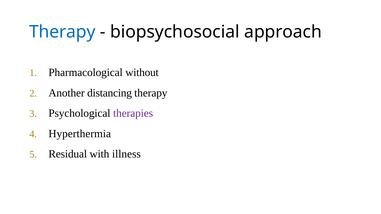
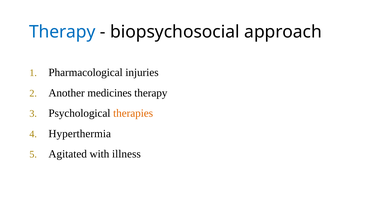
without: without -> injuries (142, 73)
distancing: distancing -> medicines (110, 93)
therapies colour: purple -> orange (133, 113)
Residual: Residual -> Agitated (68, 154)
